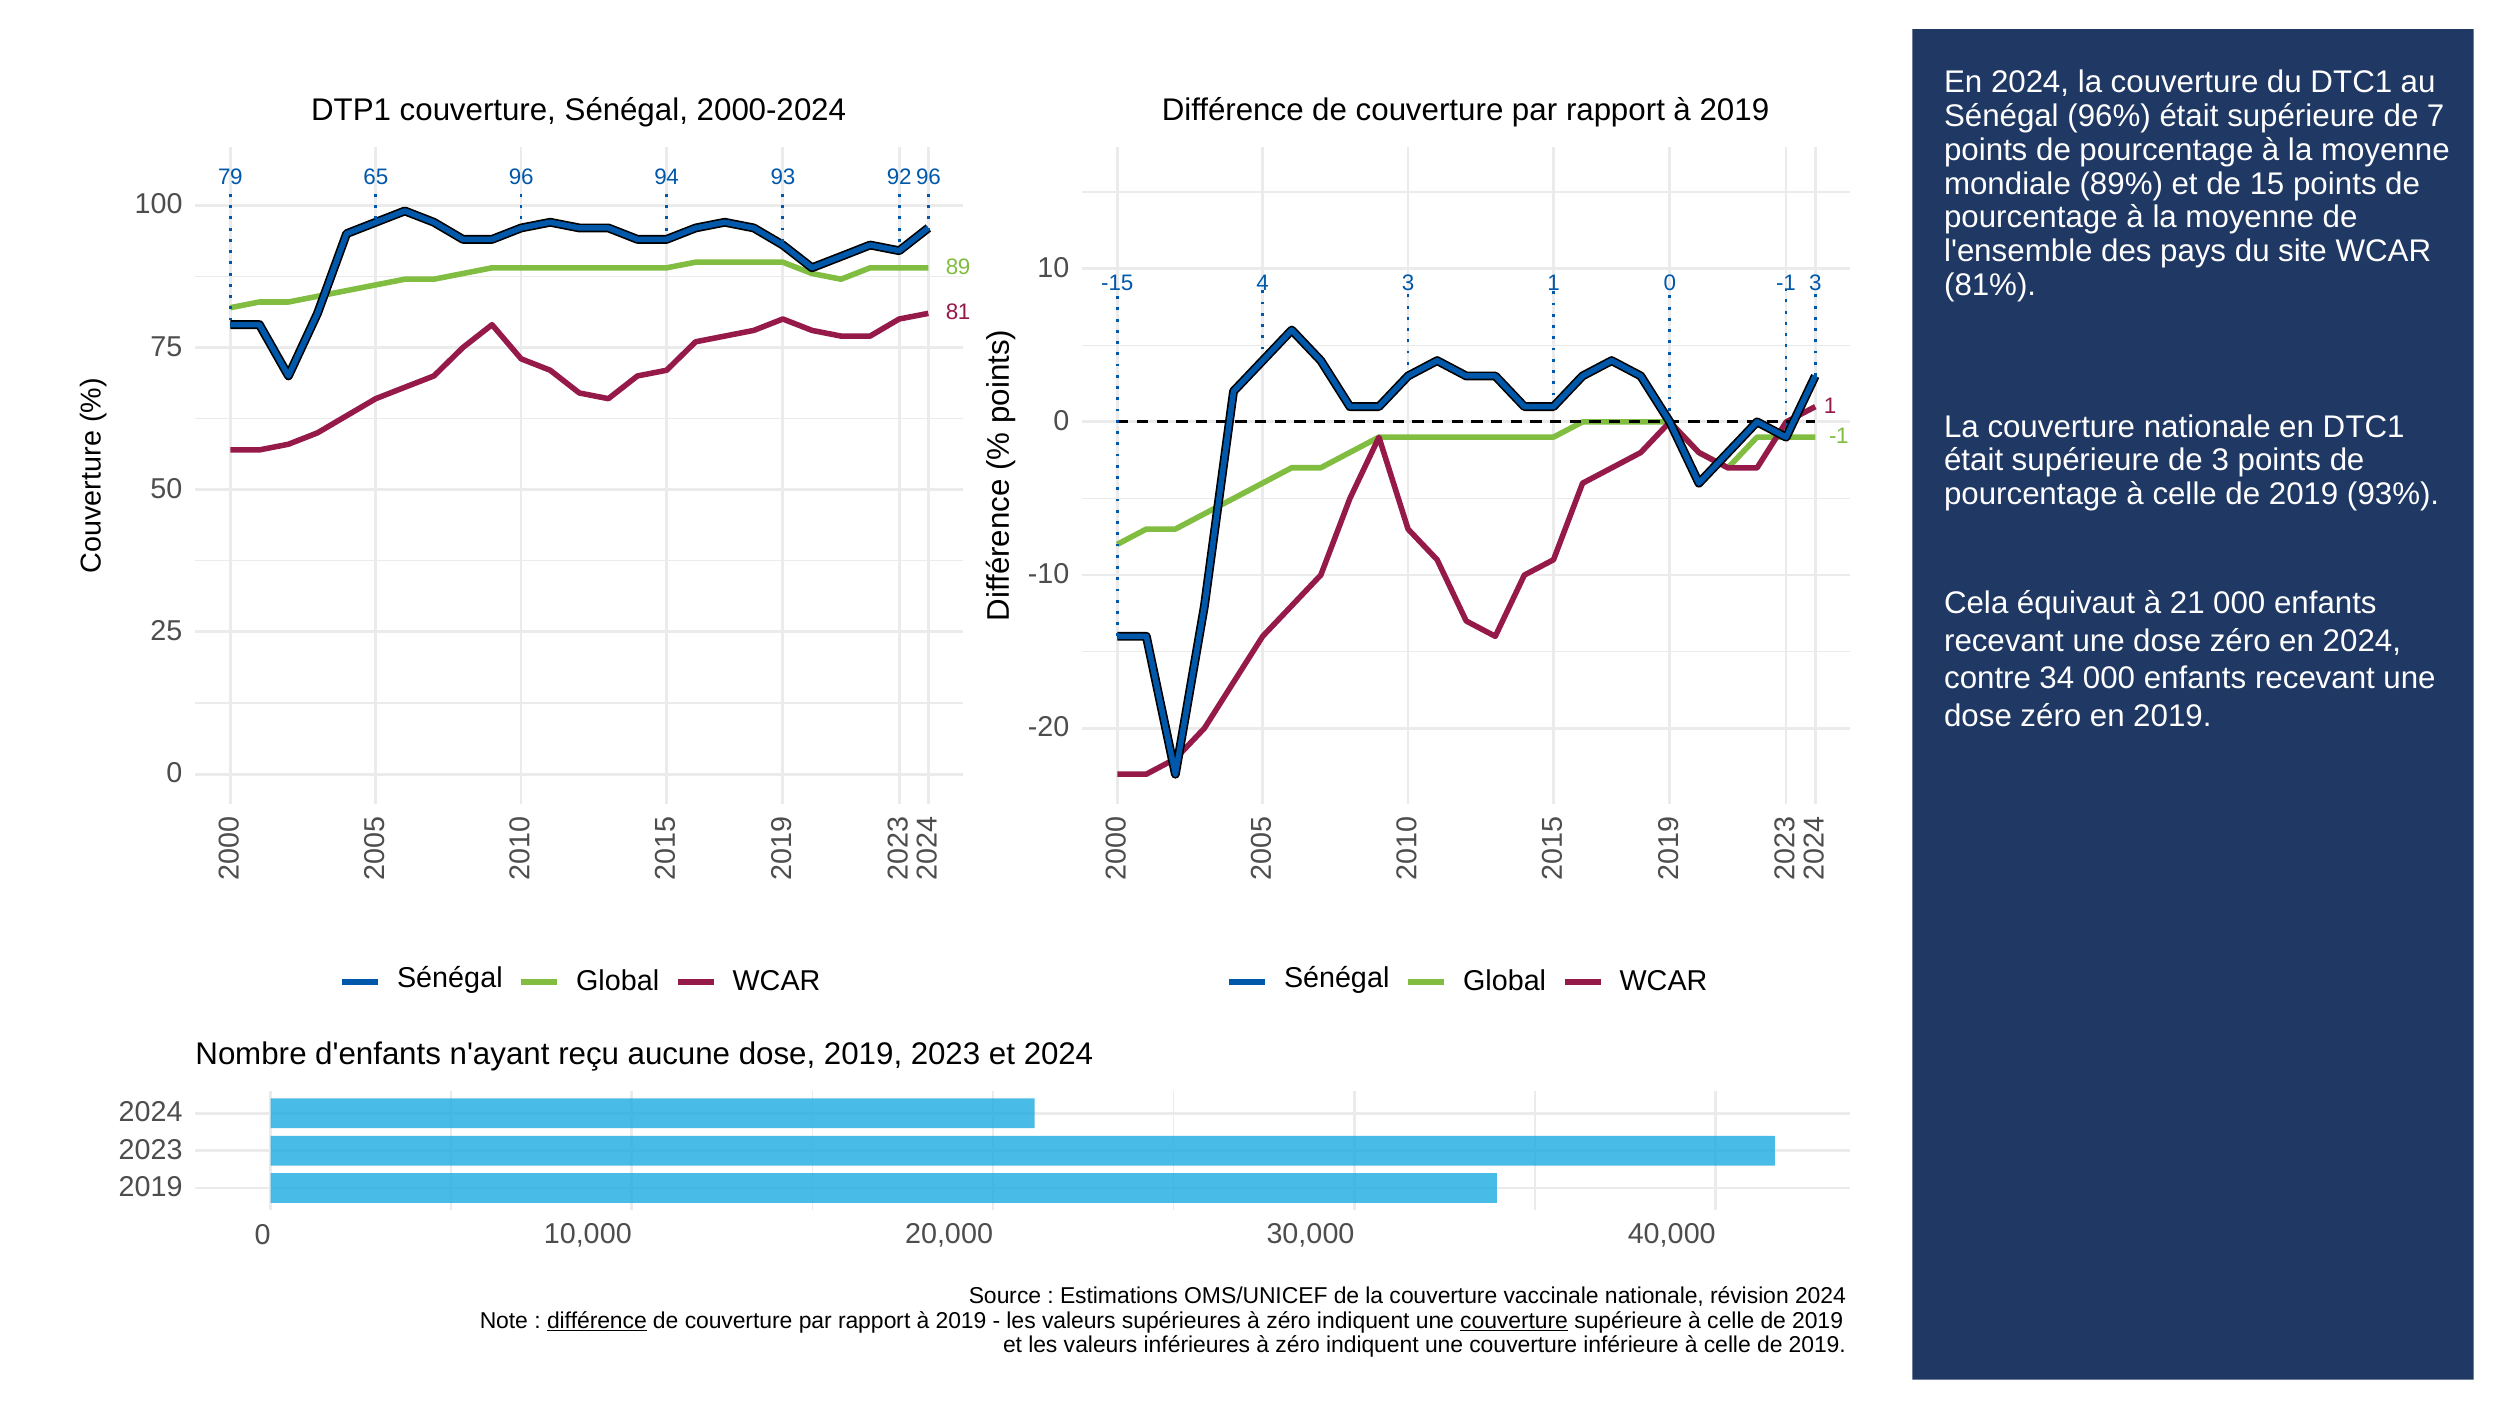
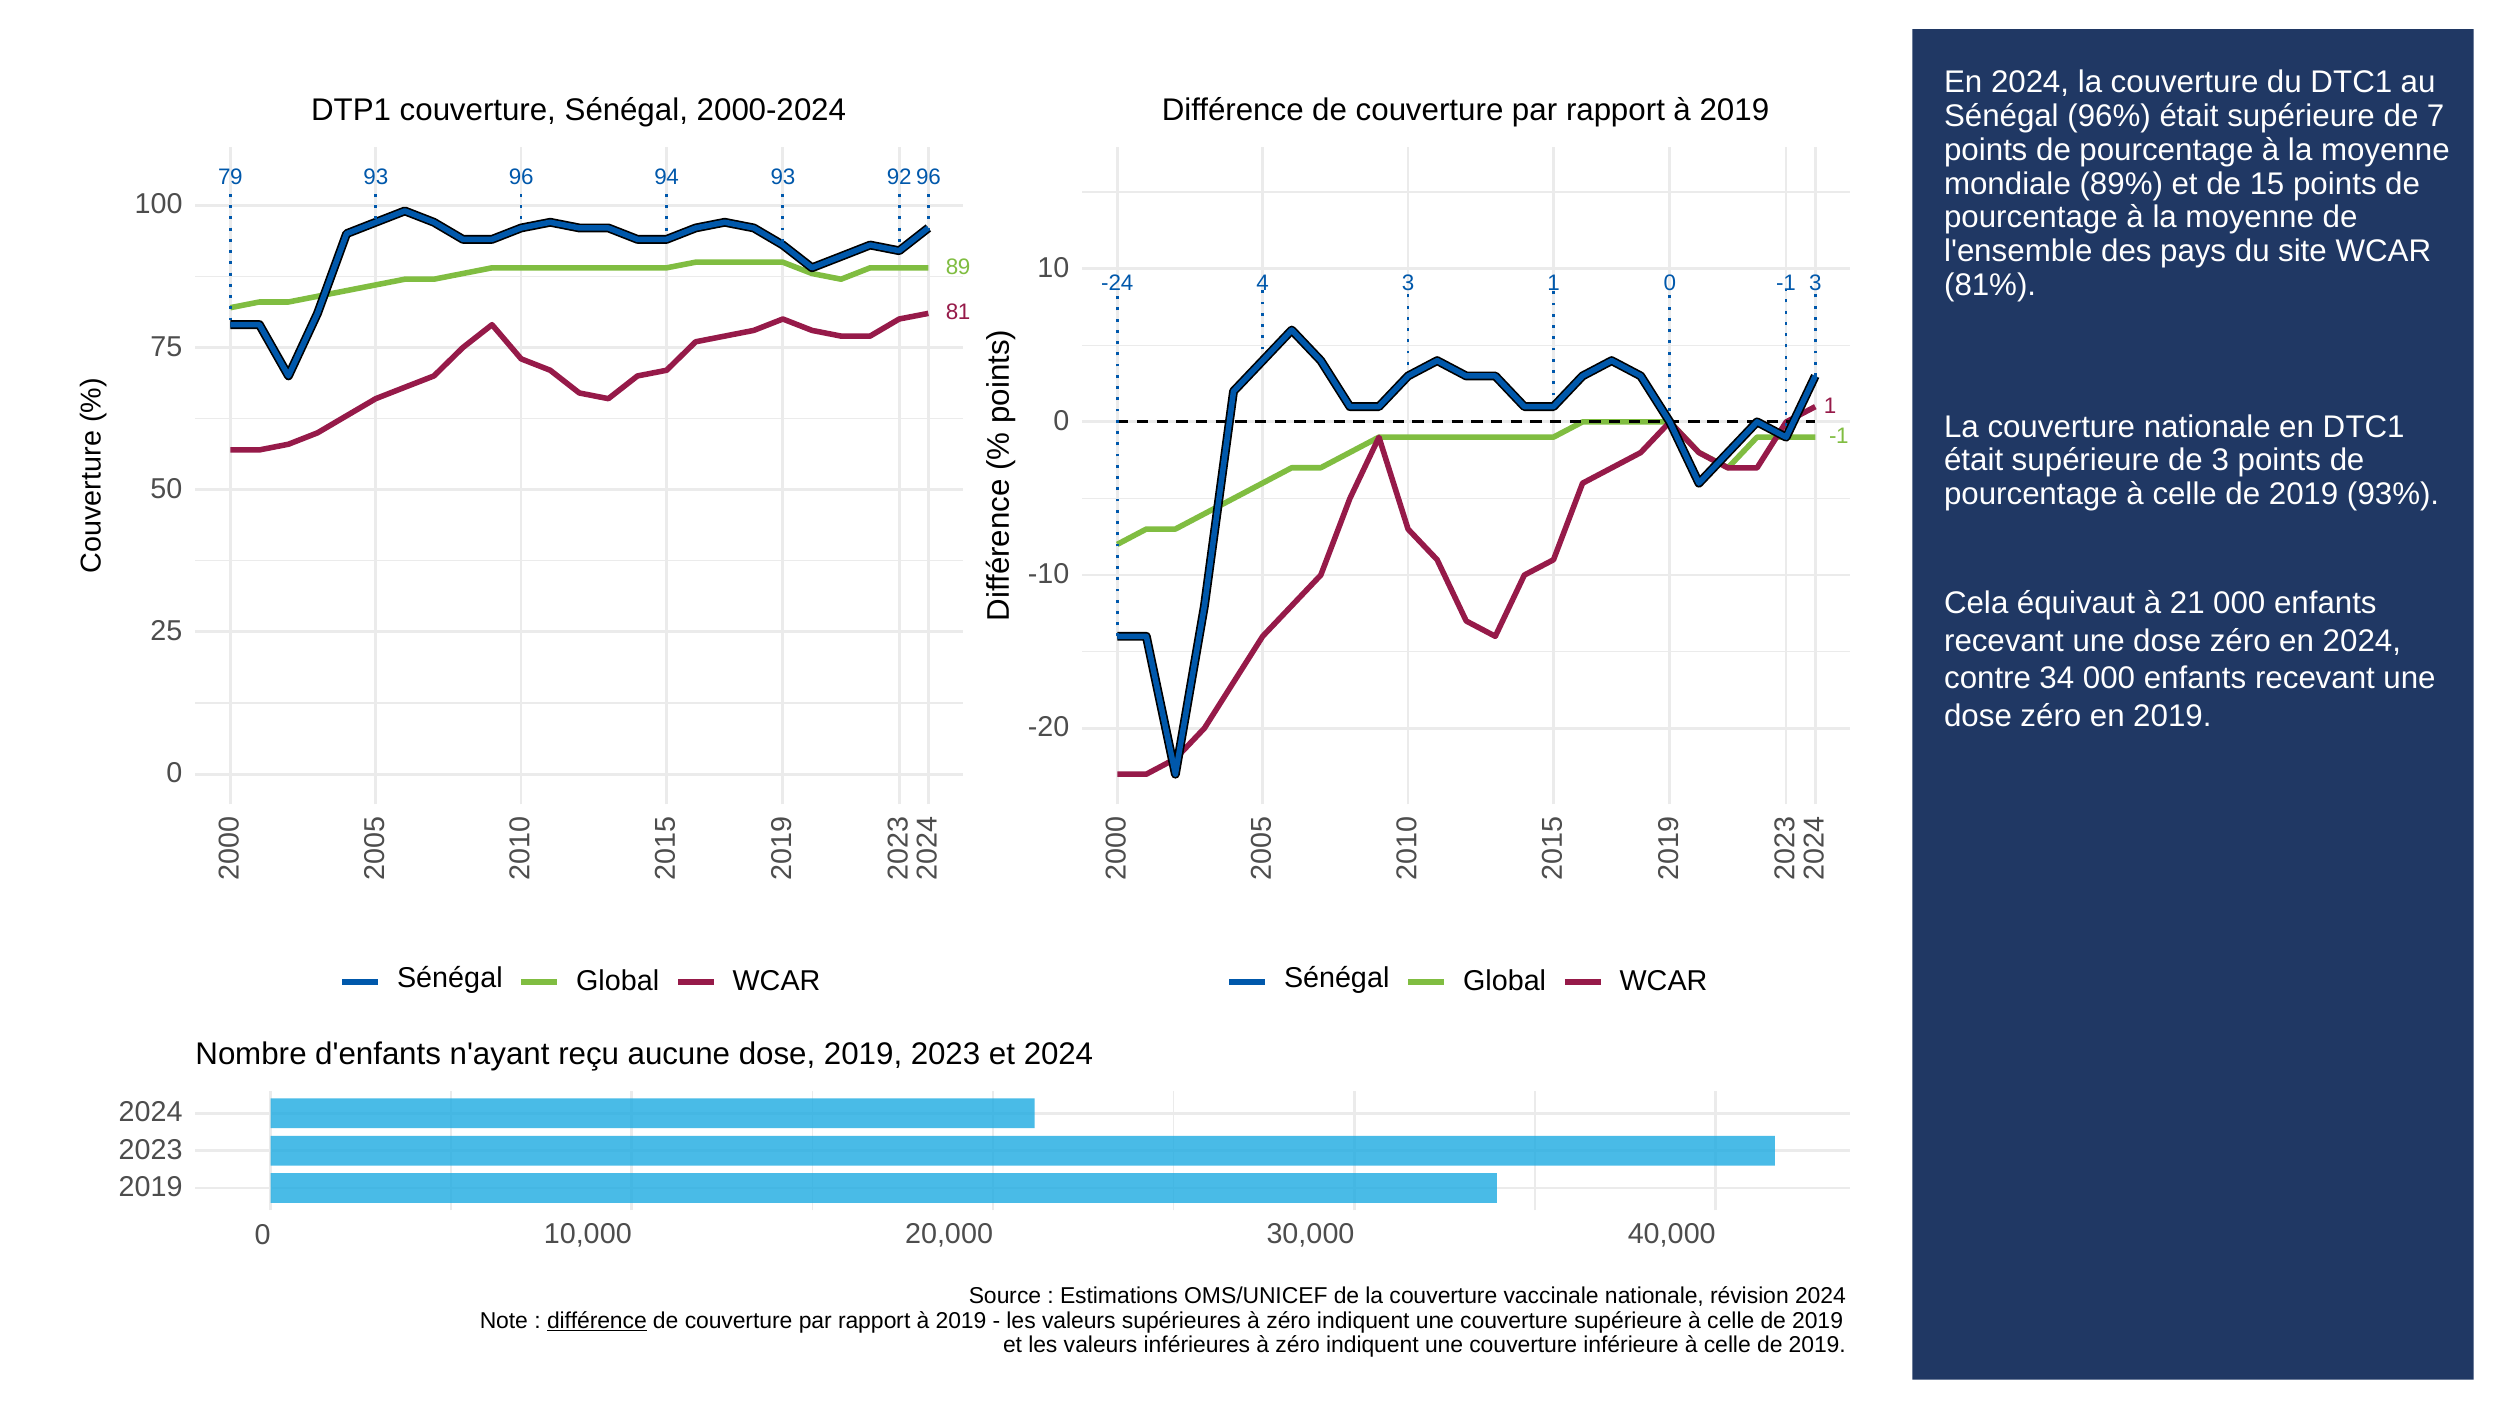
79 65: 65 -> 93 (376, 177)
-15: -15 -> -24 (1117, 283)
couverture underline: present -> none (1514, 1321)
